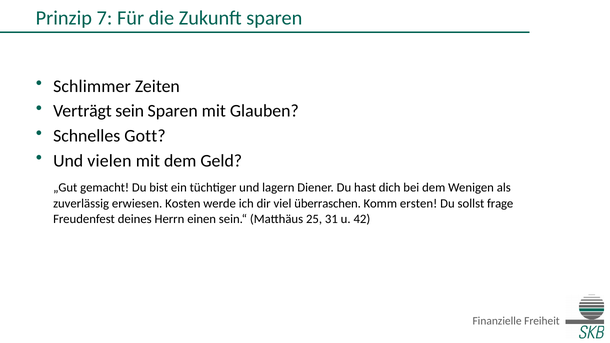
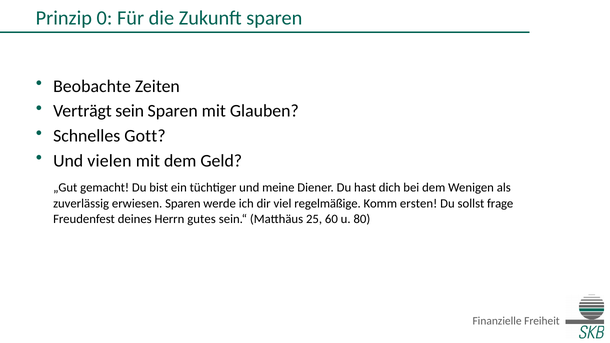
7: 7 -> 0 (104, 18)
Schlimmer: Schlimmer -> Beobachte (92, 86)
lagern: lagern -> meine (278, 188)
erwiesen Kosten: Kosten -> Sparen (183, 204)
überraschen: überraschen -> regelmäßige (328, 204)
einen: einen -> gutes (202, 219)
31: 31 -> 60 (331, 219)
42: 42 -> 80 (362, 219)
